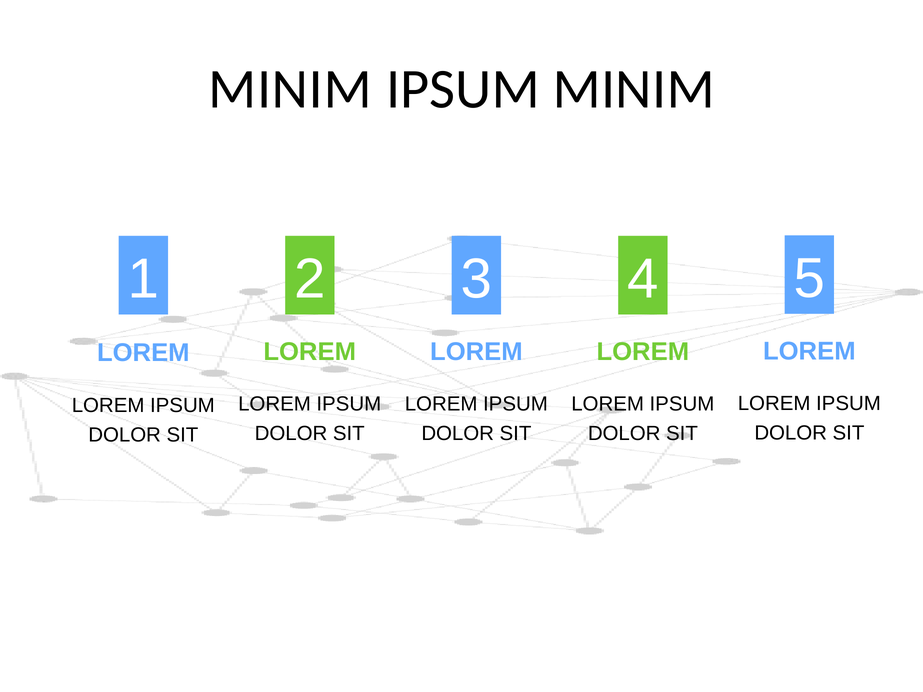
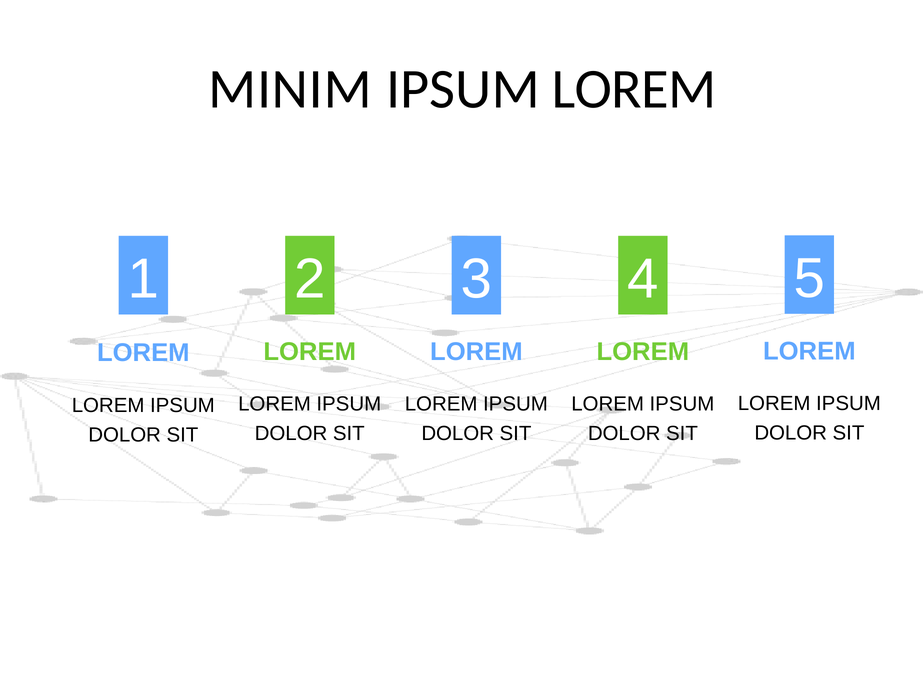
IPSUM MINIM: MINIM -> LOREM (634, 89)
